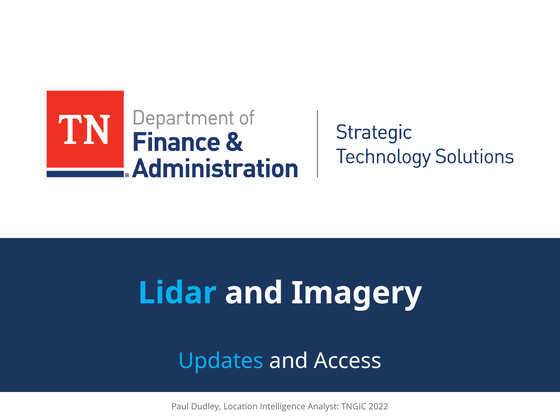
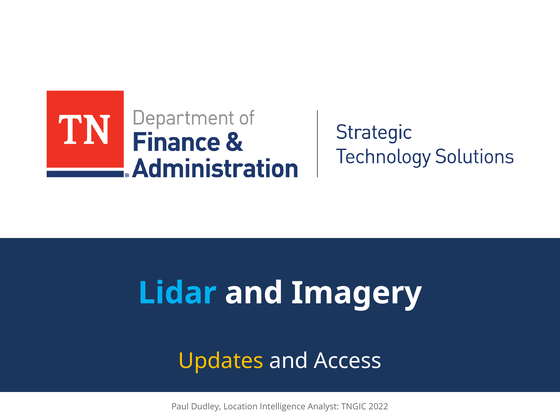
Updates colour: light blue -> yellow (221, 361)
